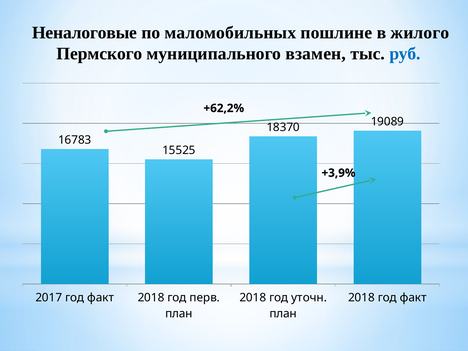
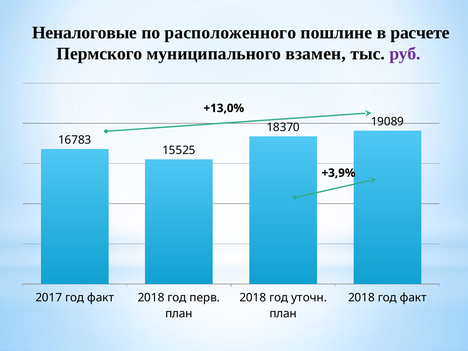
маломобильных: маломобильных -> расположенного (230, 33)
жилого: жилого -> расчете (420, 33)
руб colour: blue -> purple (405, 54)
+62,2%: +62,2% -> +13,0% (224, 108)
